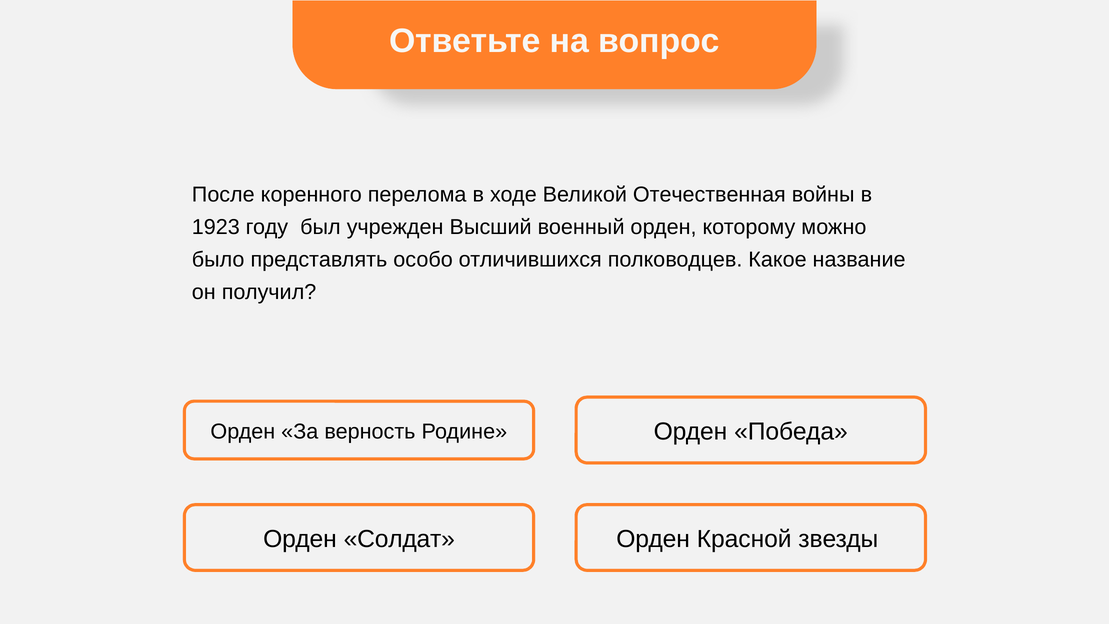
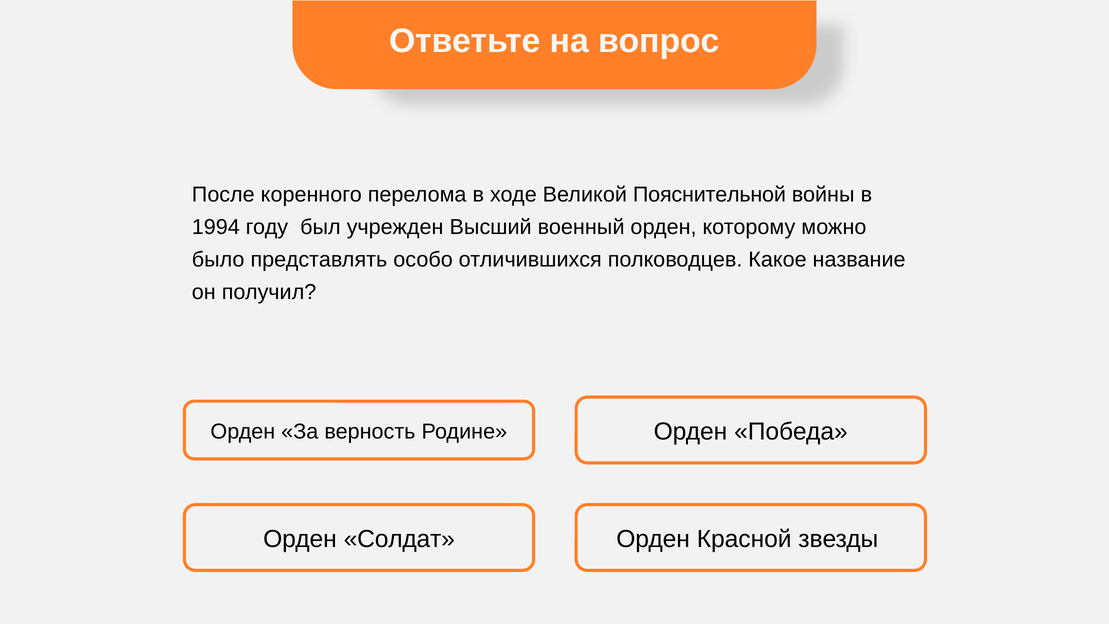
Отечественная: Отечественная -> Пояснительной (709, 195)
1923: 1923 -> 1994 (216, 227)
